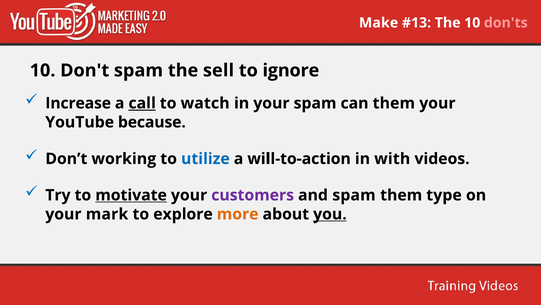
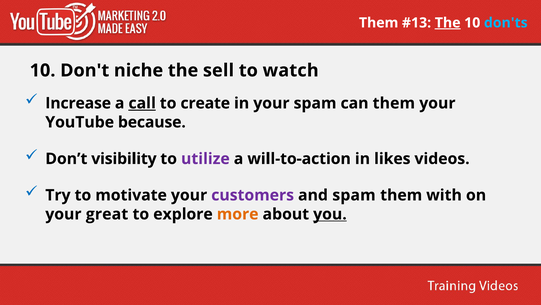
Make: Make -> Them (379, 23)
The underline: none -> present (448, 23)
don'ts colour: pink -> light blue (506, 23)
Don't spam: spam -> niche (139, 70)
ignore: ignore -> watch (291, 70)
watch: watch -> create (205, 103)
working: working -> visibility (124, 158)
utilize colour: blue -> purple (205, 158)
with: with -> likes (392, 158)
motivate underline: present -> none (131, 195)
type: type -> with (444, 195)
mark: mark -> great (107, 214)
